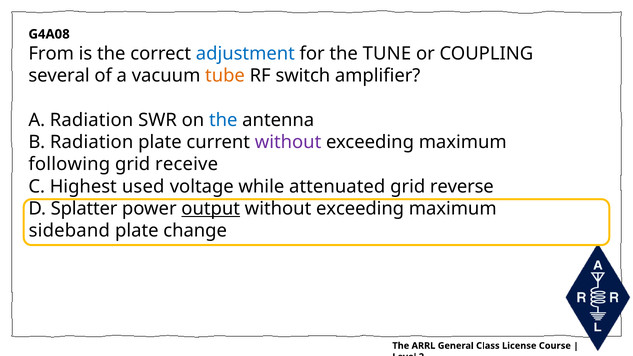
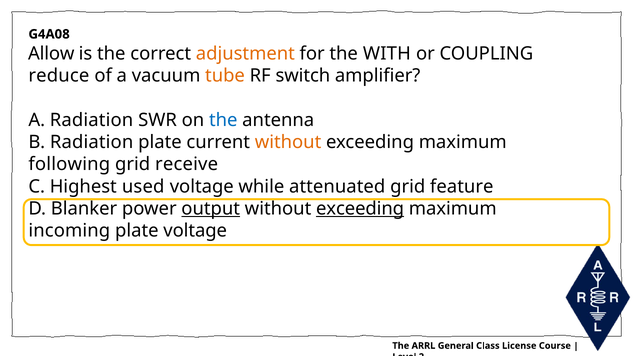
From: From -> Allow (51, 54)
adjustment colour: blue -> orange (245, 54)
TUNE: TUNE -> WITH (387, 54)
several: several -> reduce (59, 76)
without colour: purple -> orange (288, 142)
reverse: reverse -> feature (462, 187)
Splatter: Splatter -> Blanker (84, 209)
exceeding underline: none -> present (360, 209)
sideband: sideband -> incoming (69, 231)
plate change: change -> voltage (195, 231)
